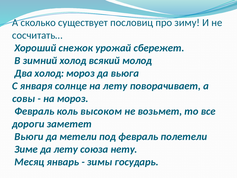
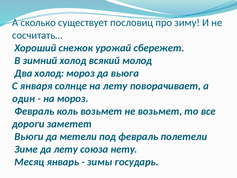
совы: совы -> один (24, 98)
коль высоком: высоком -> возьмет (101, 111)
